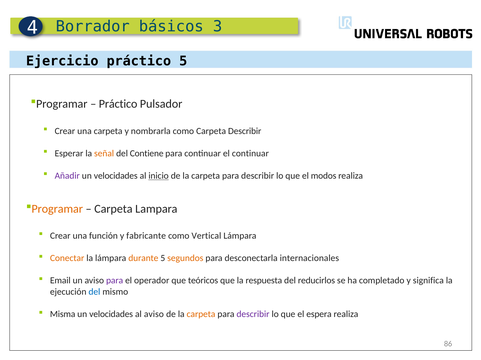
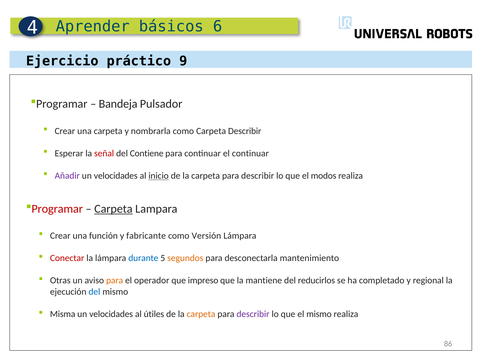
Borrador: Borrador -> Aprender (93, 26)
3: 3 -> 6 (218, 26)
práctico 5: 5 -> 9 (183, 61)
Práctico: Práctico -> Bandeja (118, 104)
señal colour: orange -> red (104, 154)
Programar colour: orange -> red (57, 209)
Carpeta underline: none -> present (113, 209)
Vertical: Vertical -> Versión (206, 236)
Conectar colour: orange -> red (67, 259)
durante colour: orange -> blue (143, 259)
internacionales: internacionales -> mantenimiento (309, 259)
Email: Email -> Otras (60, 281)
para colour: purple -> orange (115, 281)
teóricos: teóricos -> impreso (203, 281)
respuesta: respuesta -> mantiene (264, 281)
significa: significa -> regional (428, 281)
al aviso: aviso -> útiles (154, 315)
el espera: espera -> mismo (319, 315)
